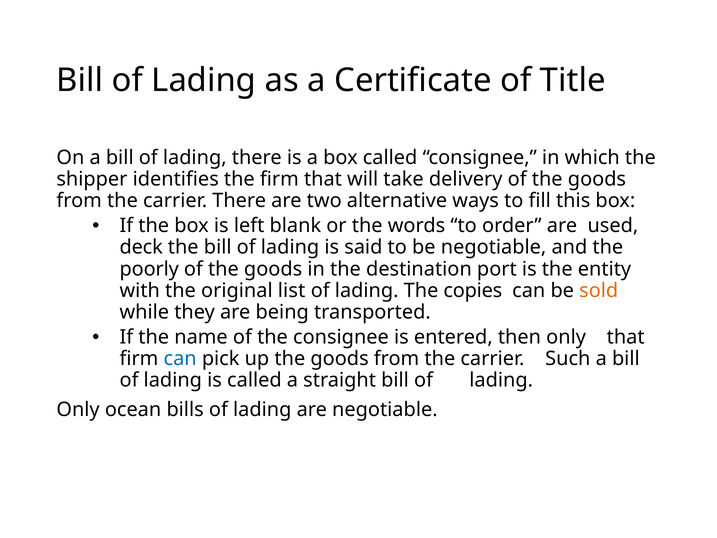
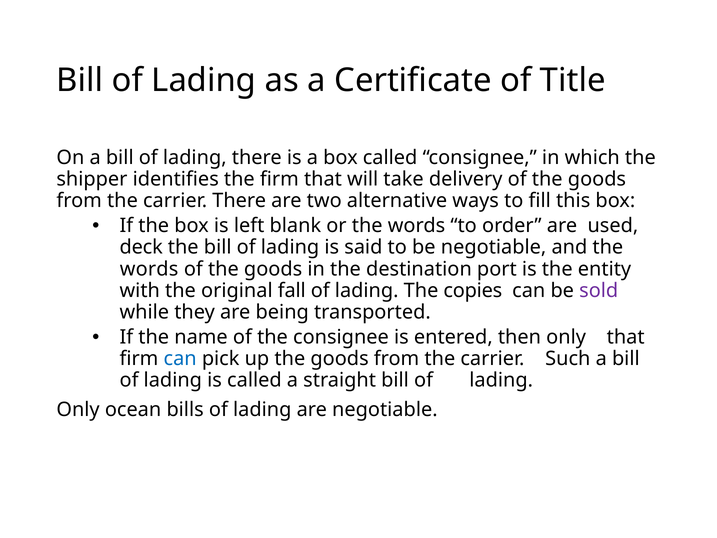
poorly: poorly -> words (149, 269)
list: list -> fall (292, 290)
sold colour: orange -> purple (599, 290)
